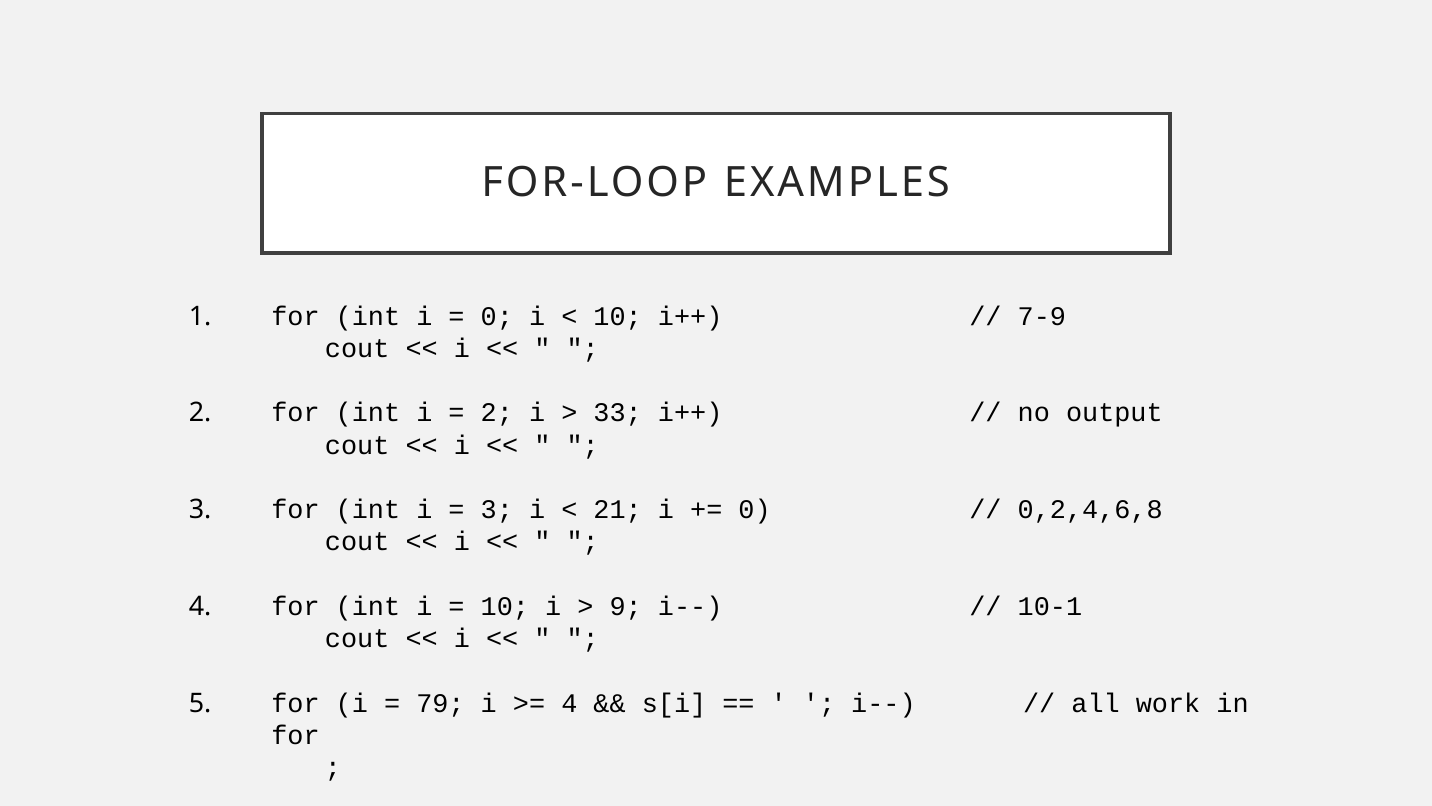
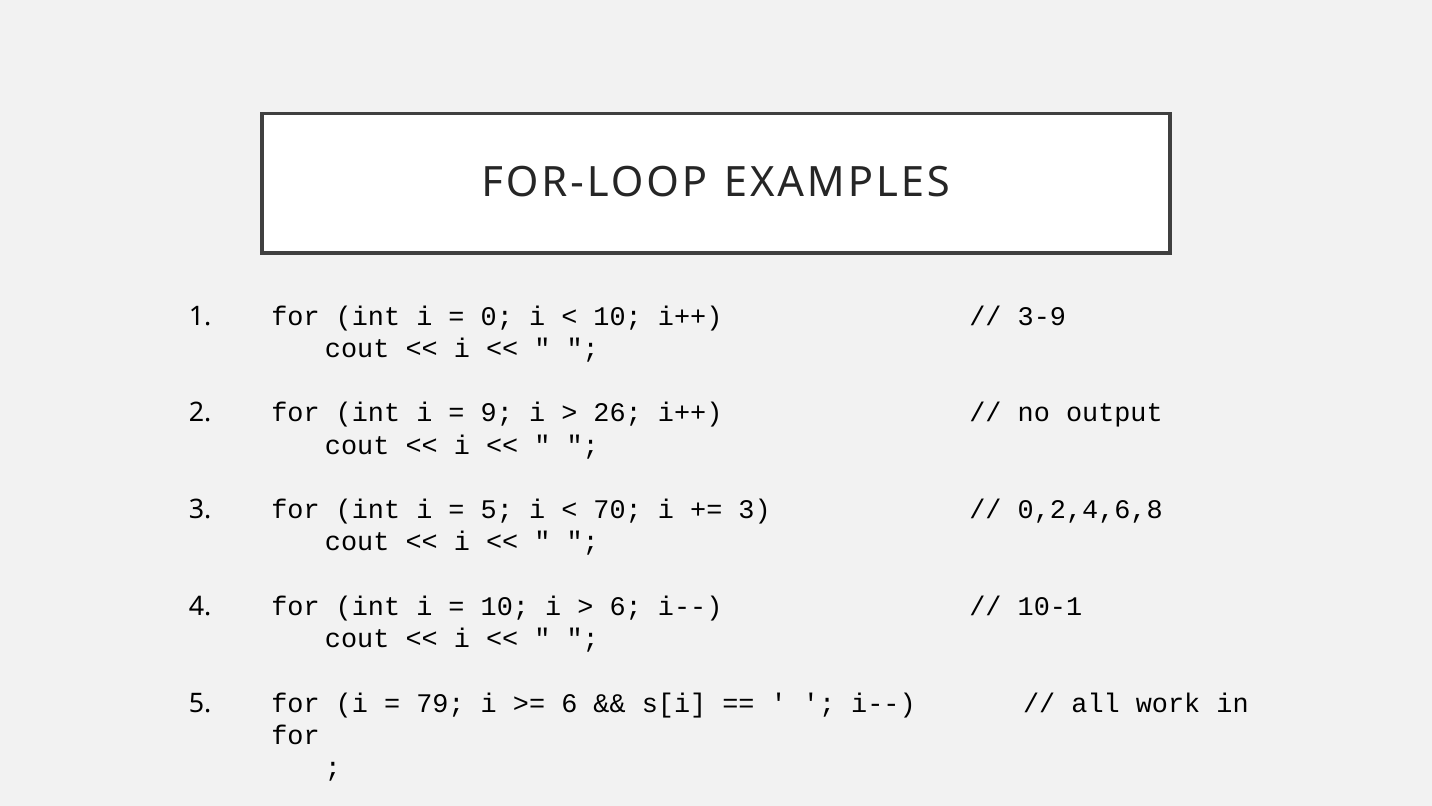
7-9: 7-9 -> 3-9 (1042, 316)
2: 2 -> 9 (497, 413)
33: 33 -> 26 (618, 413)
3: 3 -> 5 (497, 509)
21: 21 -> 70 (618, 509)
0: 0 -> 3 (755, 509)
9: 9 -> 6 (626, 606)
4: 4 -> 6 (569, 703)
